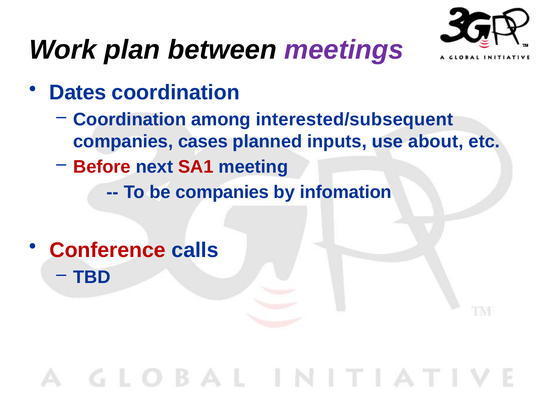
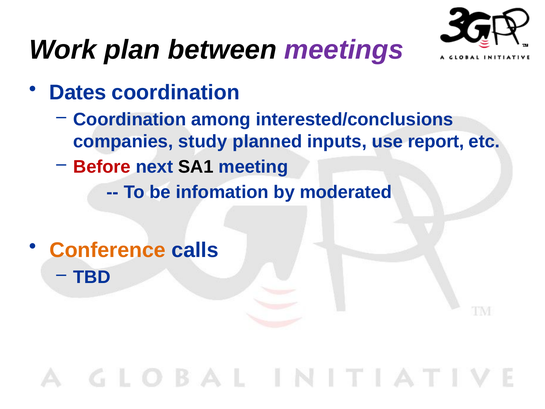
interested/subsequent: interested/subsequent -> interested/conclusions (355, 119)
cases: cases -> study (203, 141)
about: about -> report (436, 141)
SA1 colour: red -> black (196, 167)
be companies: companies -> infomation (222, 192)
infomation: infomation -> moderated (346, 192)
Conference colour: red -> orange (108, 250)
